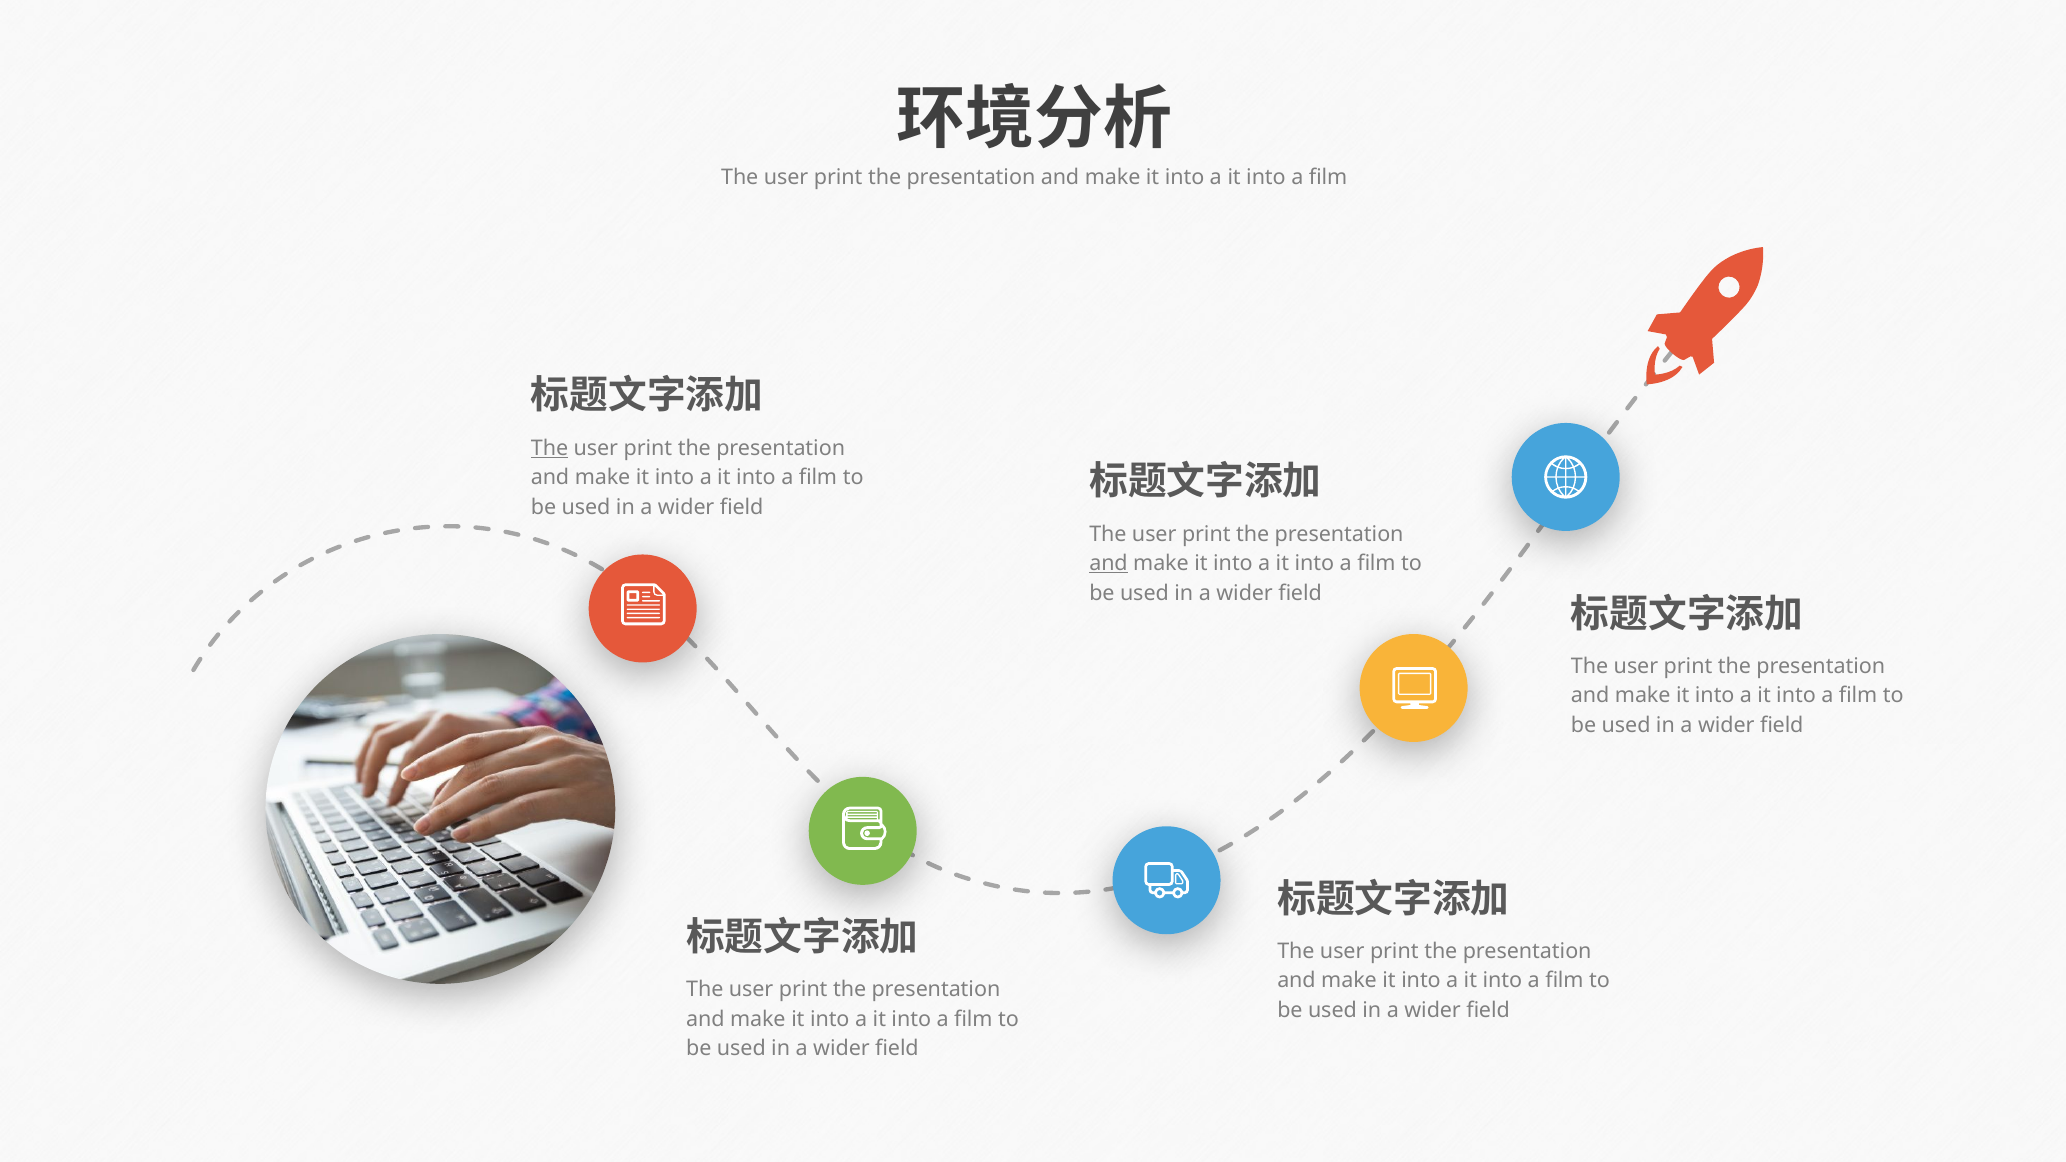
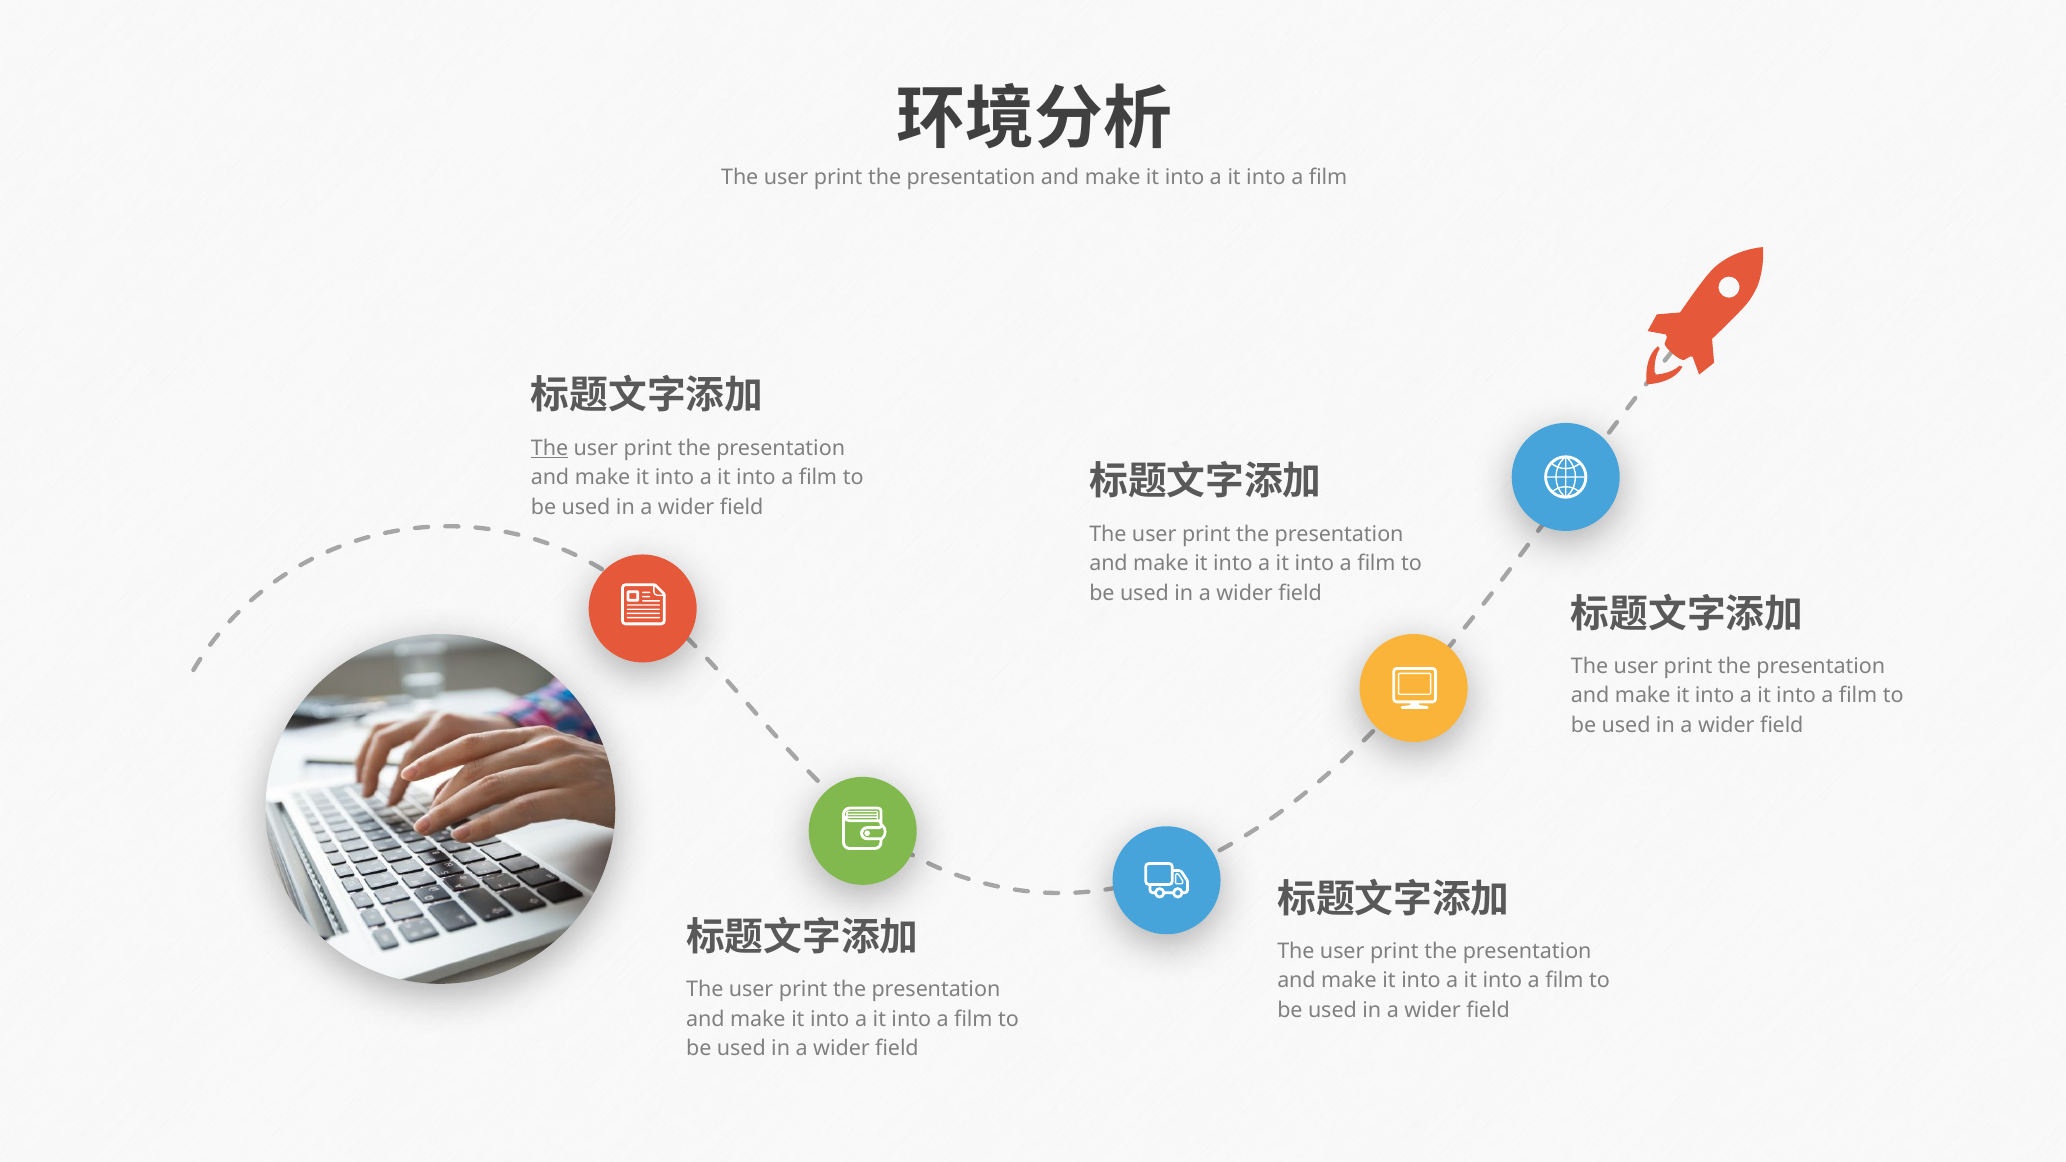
and underline: present -> none (1108, 564)
